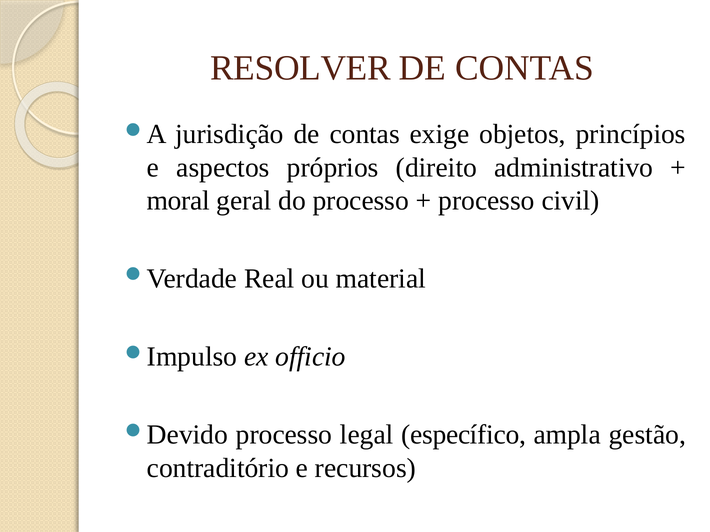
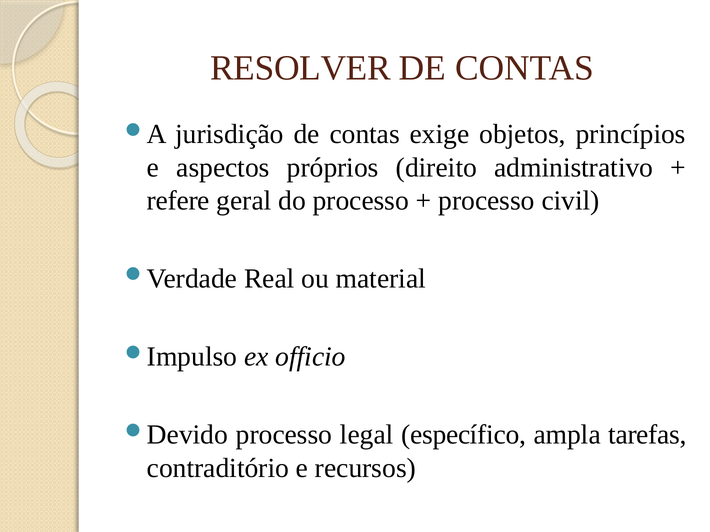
moral: moral -> refere (178, 201)
gestão: gestão -> tarefas (647, 435)
